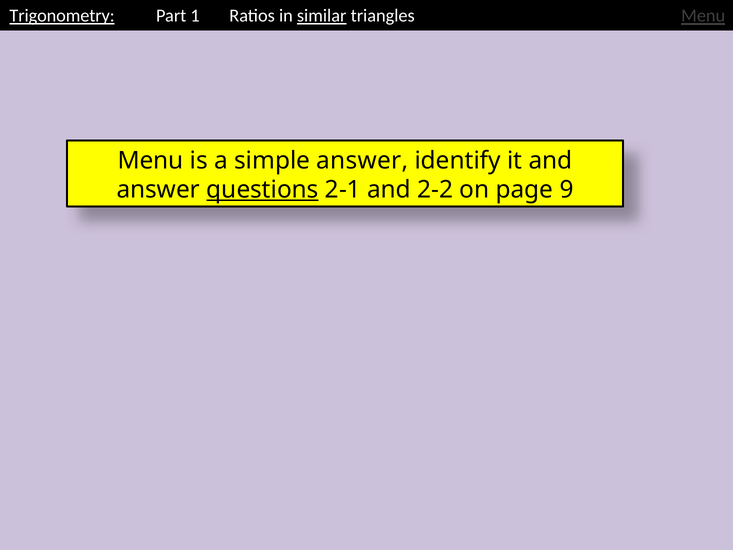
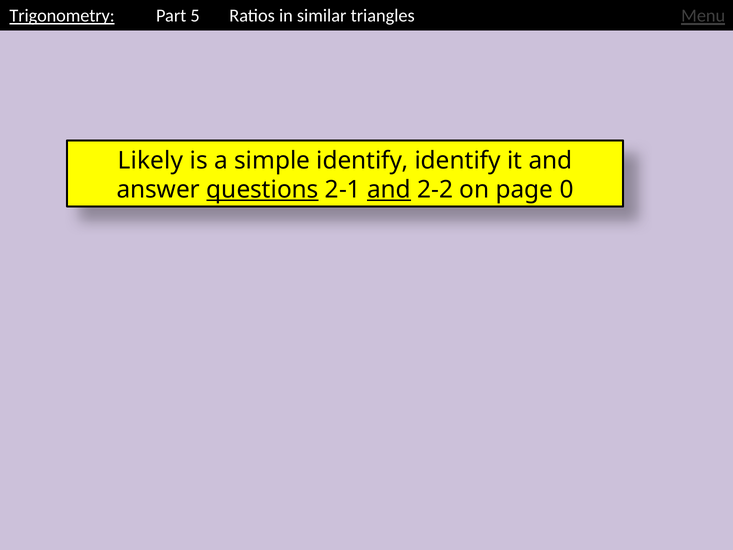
1: 1 -> 5 (195, 16)
similar underline: present -> none (322, 16)
Menu: Menu -> Likely (150, 160)
simple answer: answer -> identify (362, 160)
and underline: none -> present (389, 190)
9: 9 -> 0 (567, 190)
